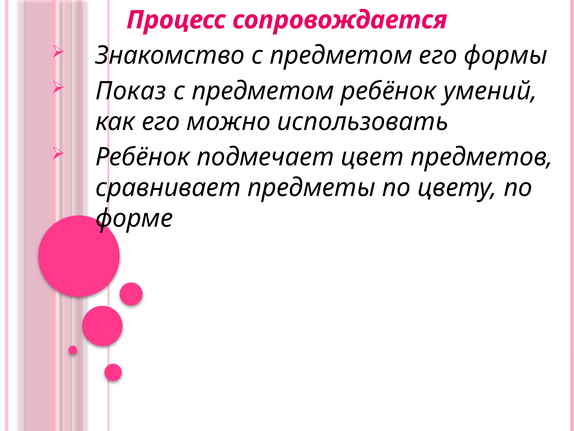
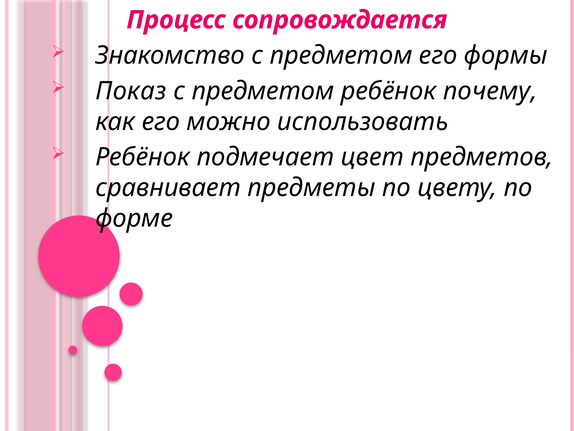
умений: умений -> почему (490, 91)
